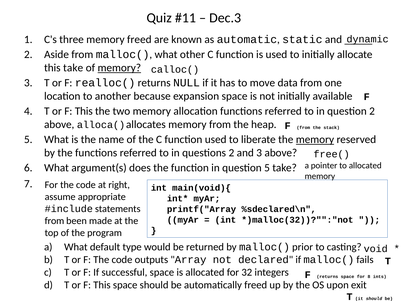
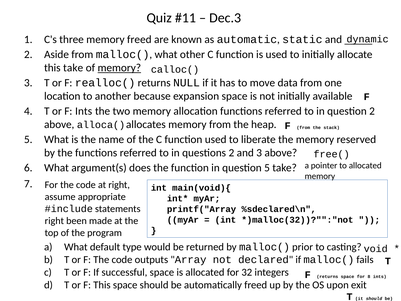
This: This -> Ints (84, 111)
memory underline: present -> none (315, 139)
from: from -> right (54, 221)
